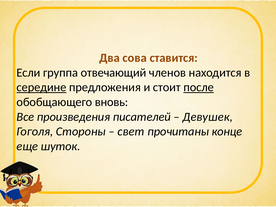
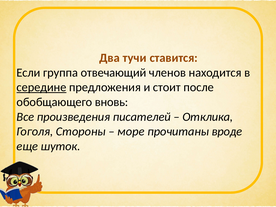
сова: сова -> тучи (135, 58)
после underline: present -> none (199, 87)
Девушек: Девушек -> Отклика (208, 117)
свет: свет -> море (131, 132)
конце: конце -> вроде (227, 132)
